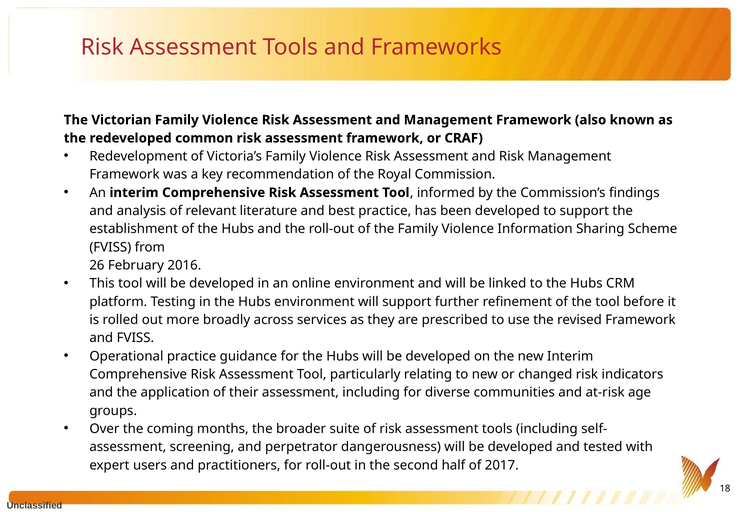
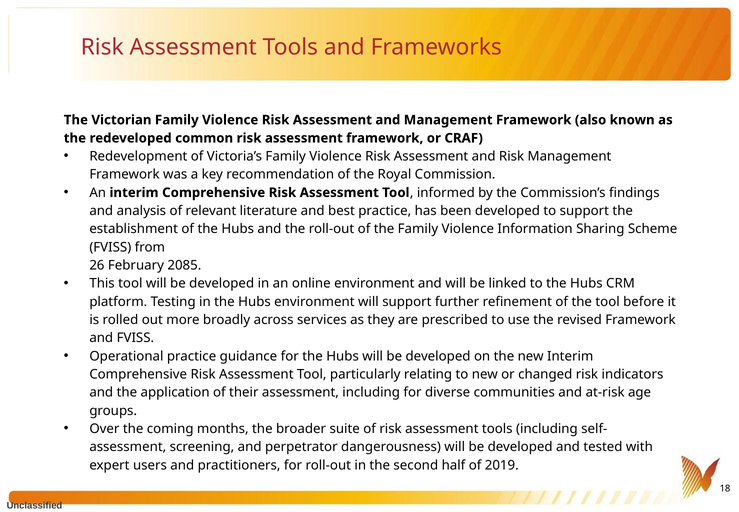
2016: 2016 -> 2085 (184, 265)
2017: 2017 -> 2019 (502, 465)
